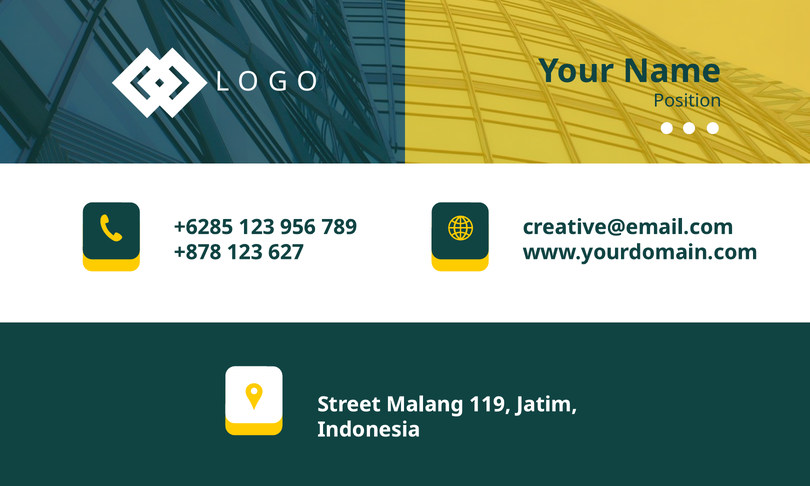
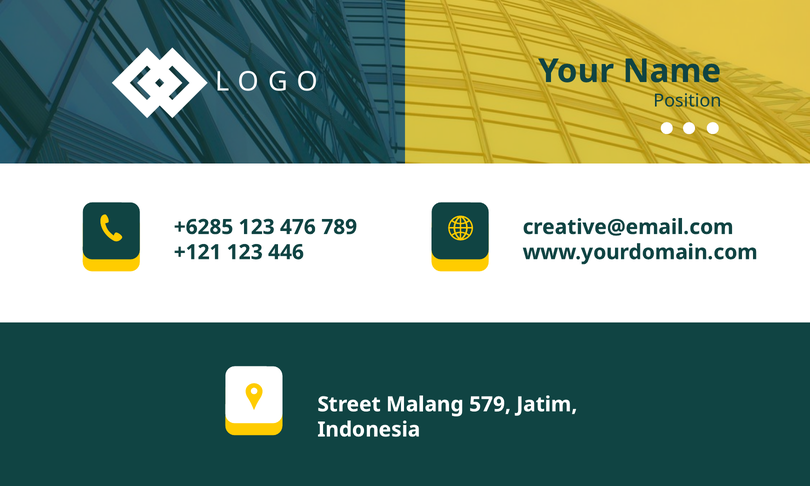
956: 956 -> 476 (298, 227)
+878: +878 -> +121 (198, 252)
627: 627 -> 446 (286, 252)
119: 119 -> 579 (490, 404)
